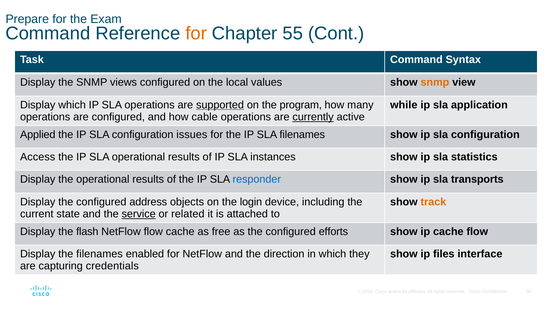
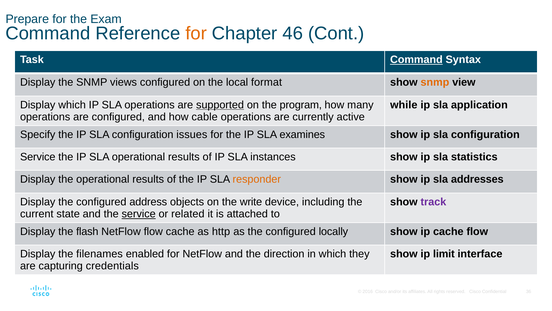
55: 55 -> 46 (293, 34)
Command underline: none -> present (416, 59)
values: values -> format (267, 82)
currently underline: present -> none (313, 117)
Applied: Applied -> Specify (38, 134)
SLA filenames: filenames -> examines (302, 134)
Access: Access -> Service (38, 157)
responder colour: blue -> orange (257, 179)
transports: transports -> addresses (477, 179)
login: login -> write (251, 202)
track colour: orange -> purple (433, 202)
free: free -> http (221, 231)
efforts: efforts -> locally (333, 231)
files: files -> limit (444, 254)
